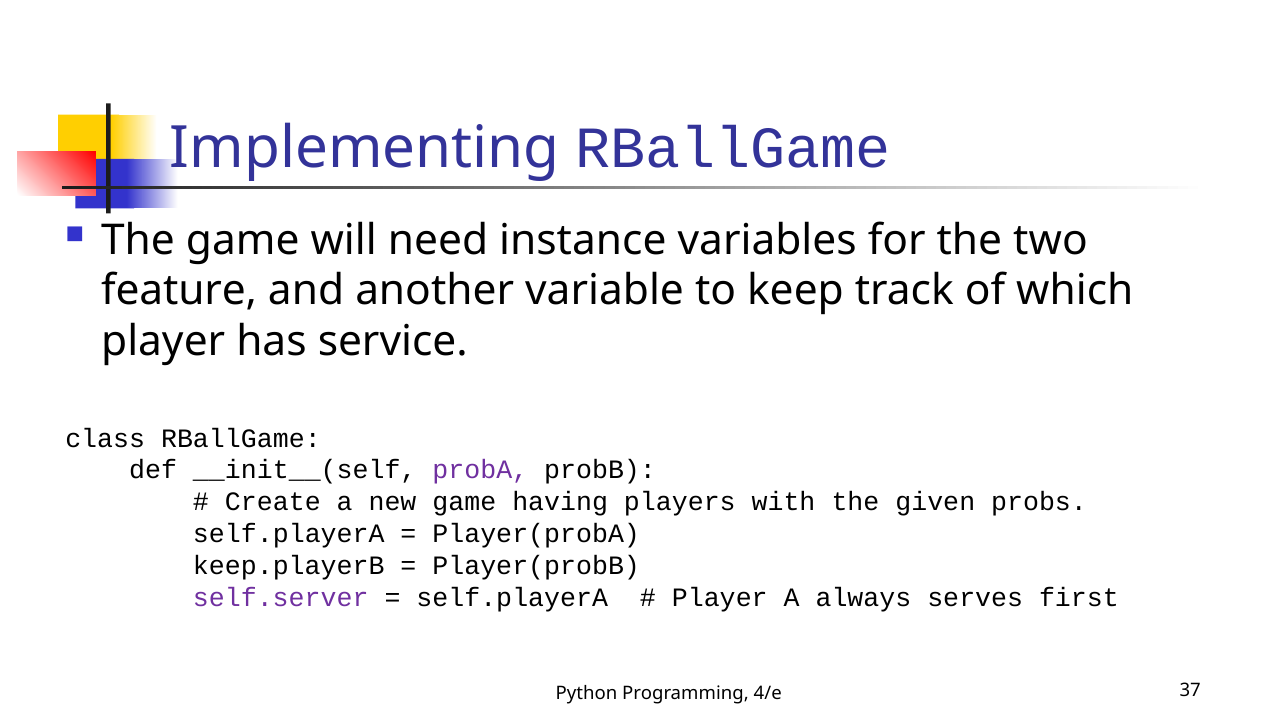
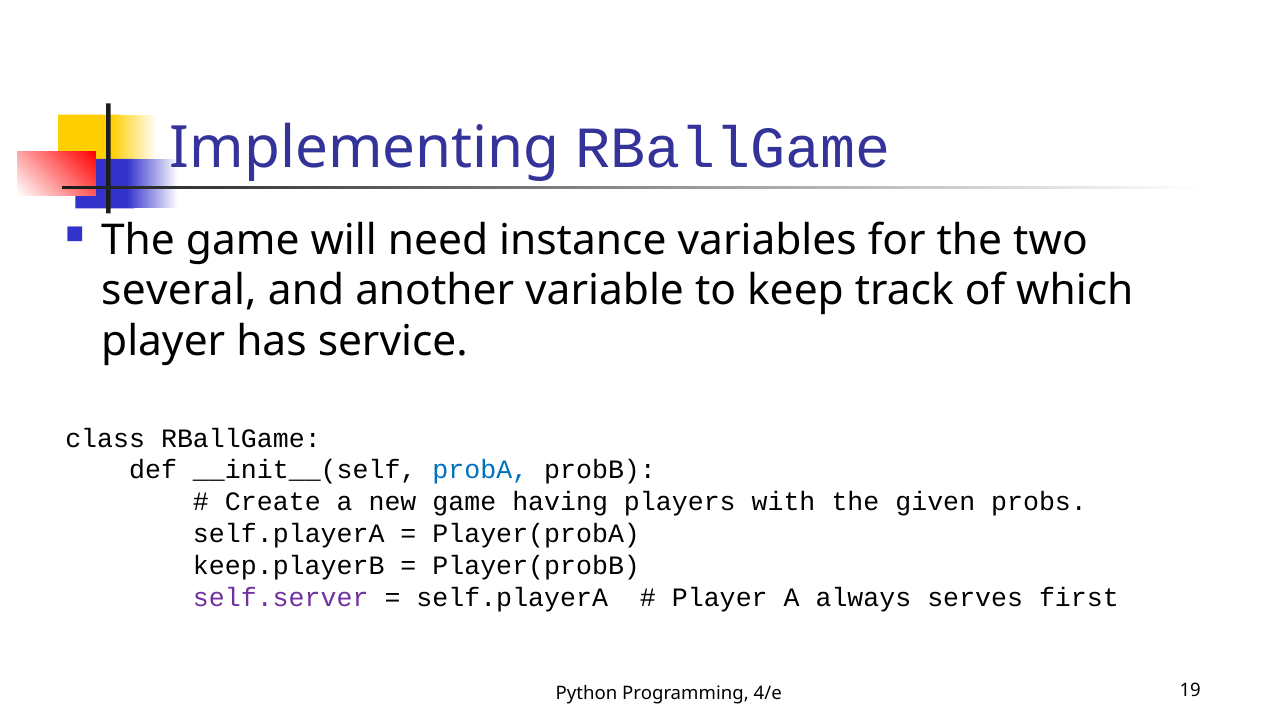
feature: feature -> several (179, 291)
probA colour: purple -> blue (480, 471)
37: 37 -> 19 (1190, 691)
